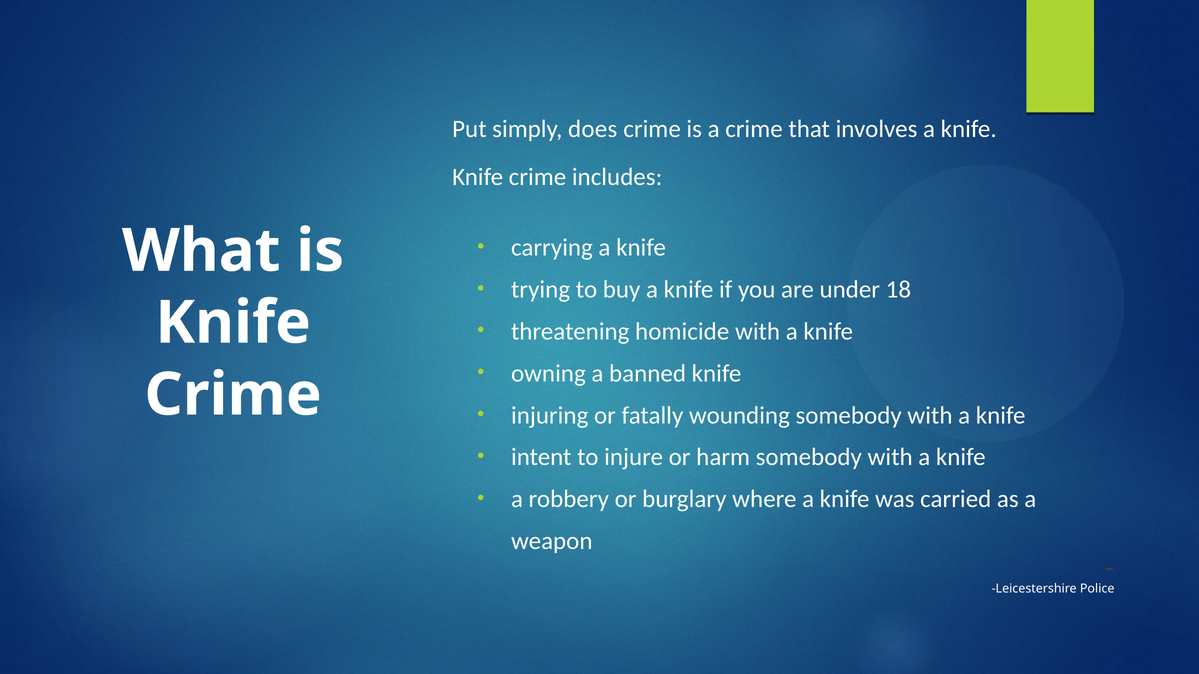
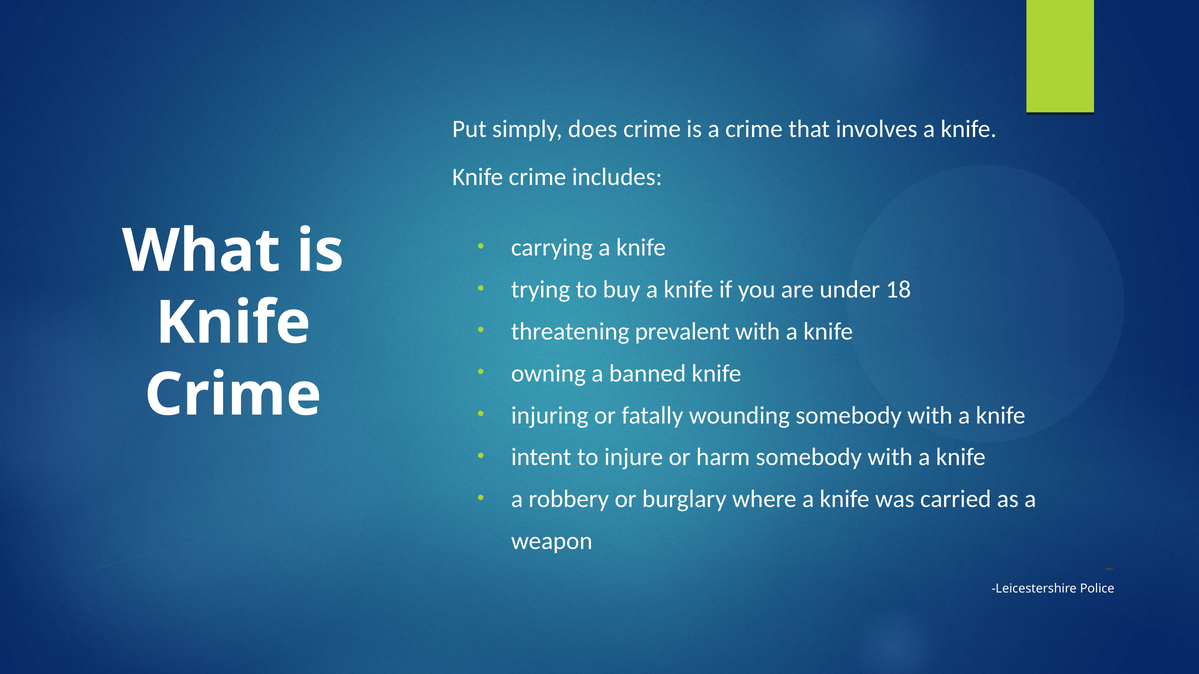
homicide: homicide -> prevalent (682, 332)
